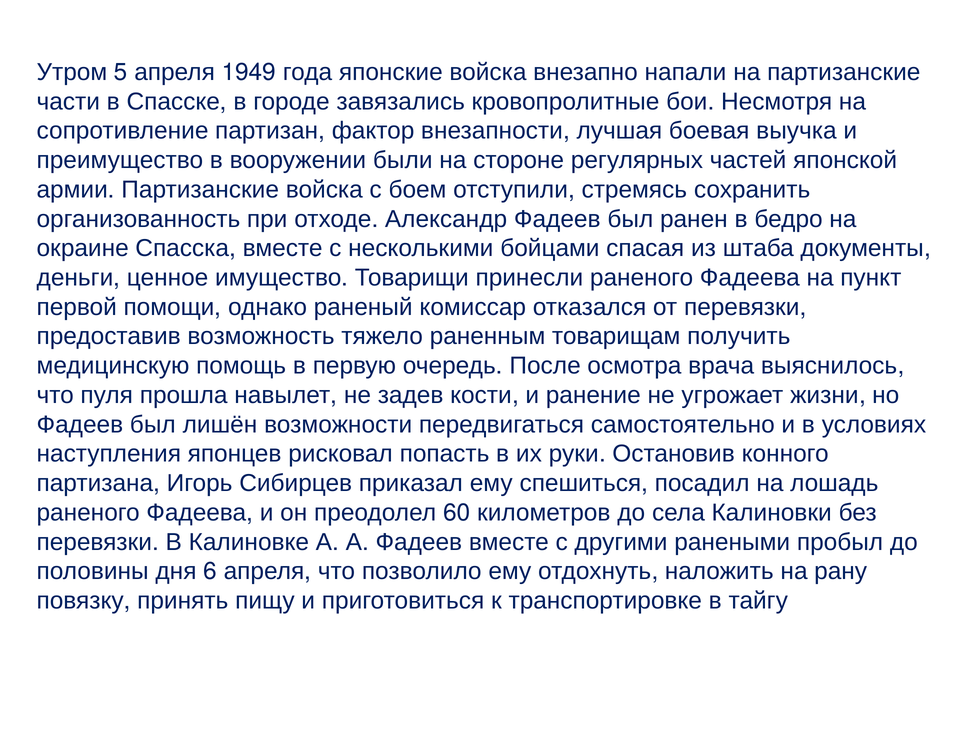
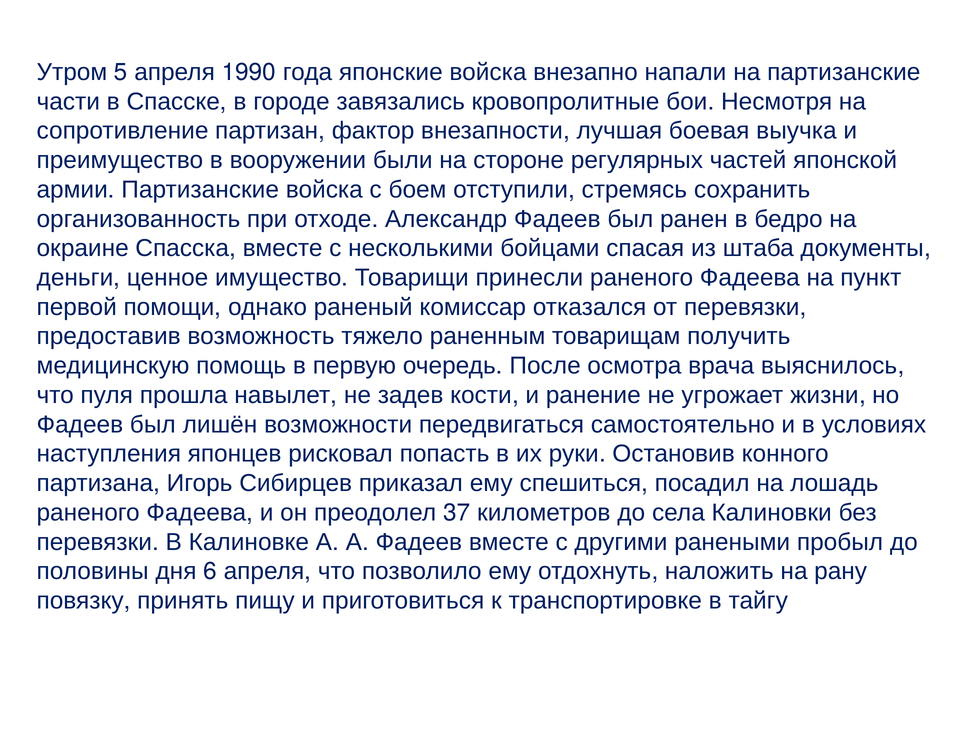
1949: 1949 -> 1990 (249, 72)
60: 60 -> 37 (457, 513)
